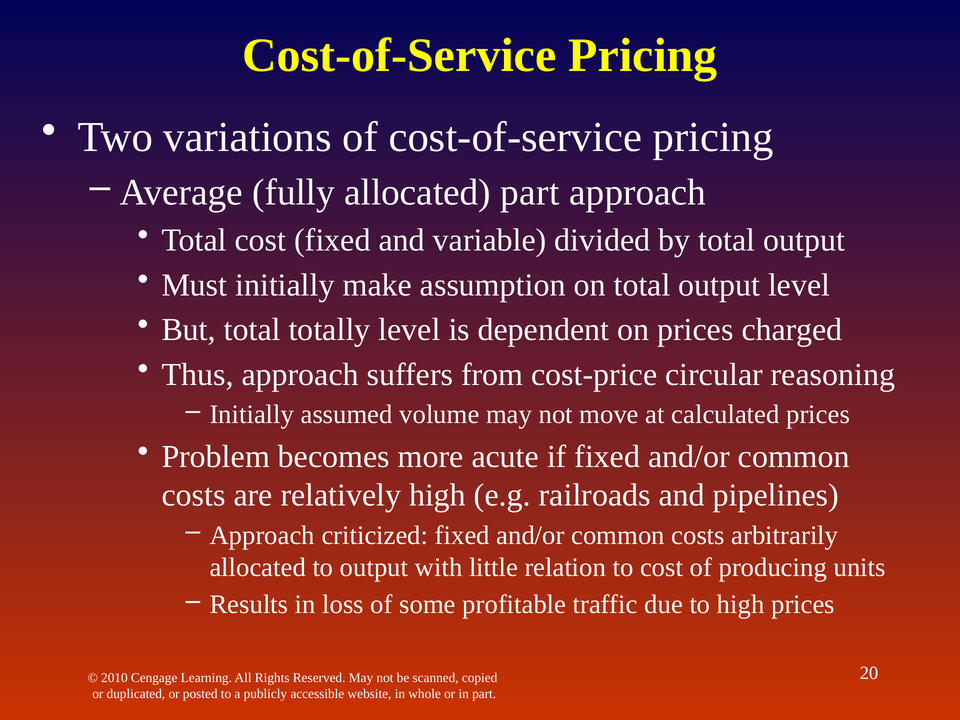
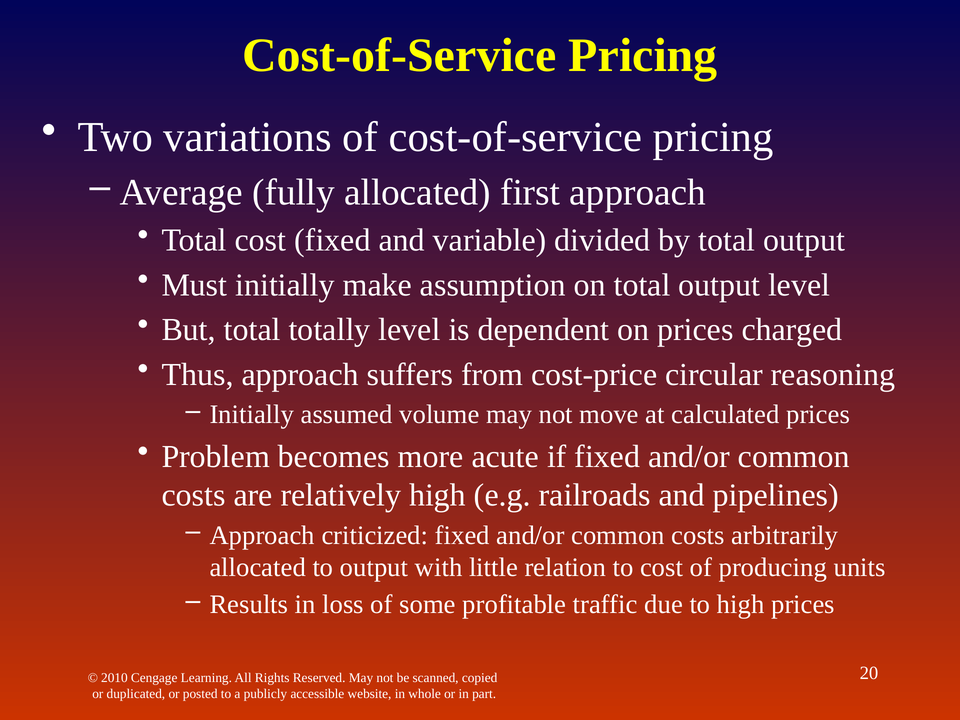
allocated part: part -> first (530, 193)
